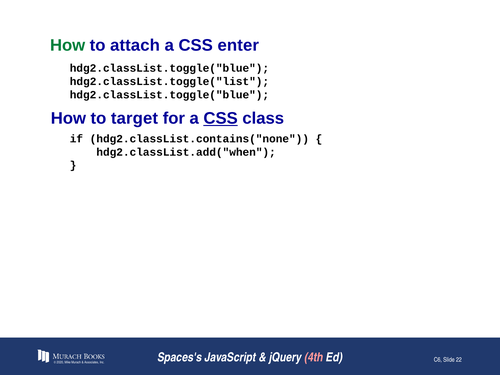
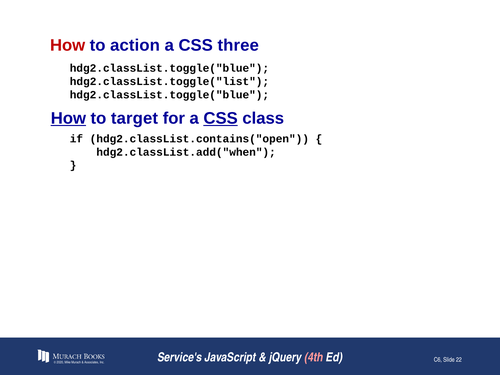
How colour: green -> red (68, 45)
attach: attach -> action (135, 45)
enter: enter -> three (238, 45)
How underline: none -> present (68, 118)
hdg2.classList.contains("none: hdg2.classList.contains("none -> hdg2.classList.contains("open (199, 139)
Spaces's: Spaces's -> Service's (180, 358)
